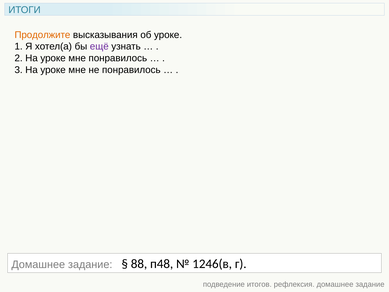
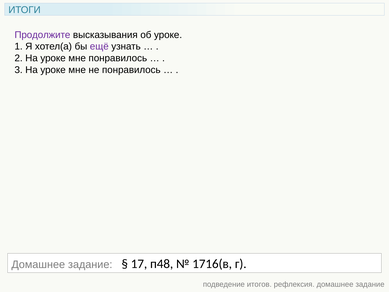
Продолжите colour: orange -> purple (42, 35)
88: 88 -> 17 (139, 264)
1246(в: 1246(в -> 1716(в (212, 264)
